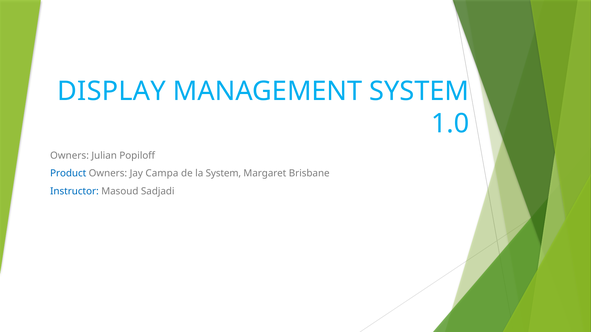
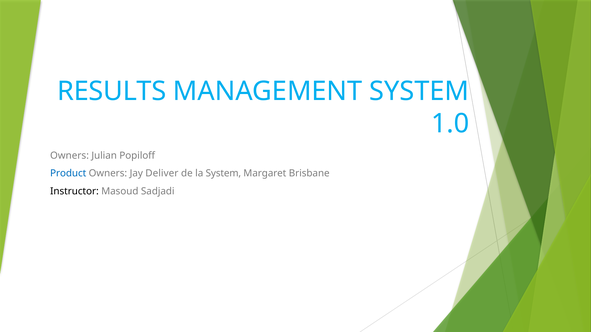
DISPLAY: DISPLAY -> RESULTS (112, 91)
Campa: Campa -> Deliver (162, 174)
Instructor colour: blue -> black (74, 192)
